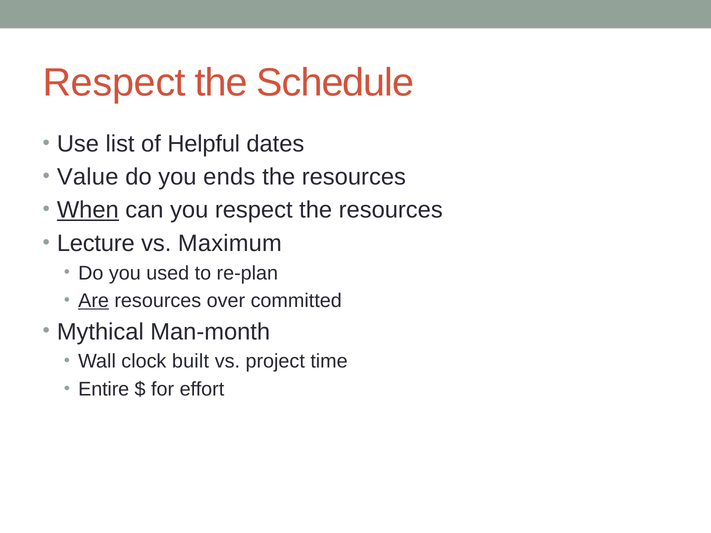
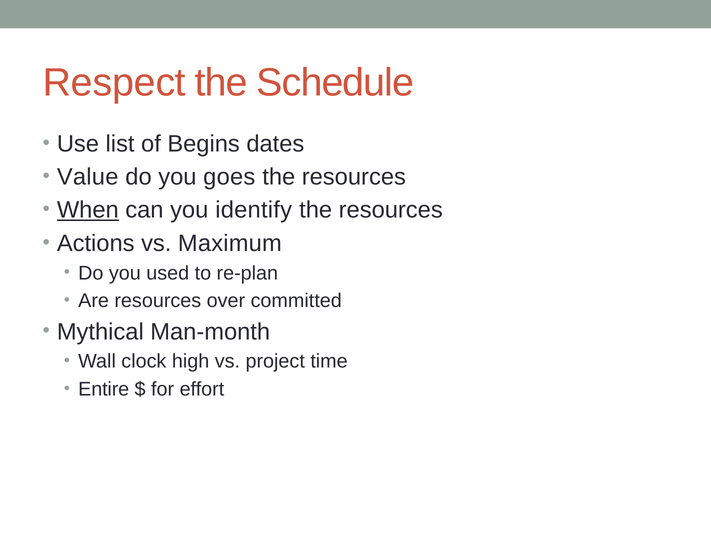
Helpful: Helpful -> Begins (204, 144)
ends: ends -> goes (229, 177)
you respect: respect -> identify (254, 210)
Lecture: Lecture -> Actions (96, 243)
Are underline: present -> none (94, 301)
built: built -> high (191, 362)
